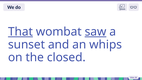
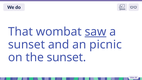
That underline: present -> none (20, 32)
whips: whips -> picnic (106, 44)
the closed: closed -> sunset (66, 57)
